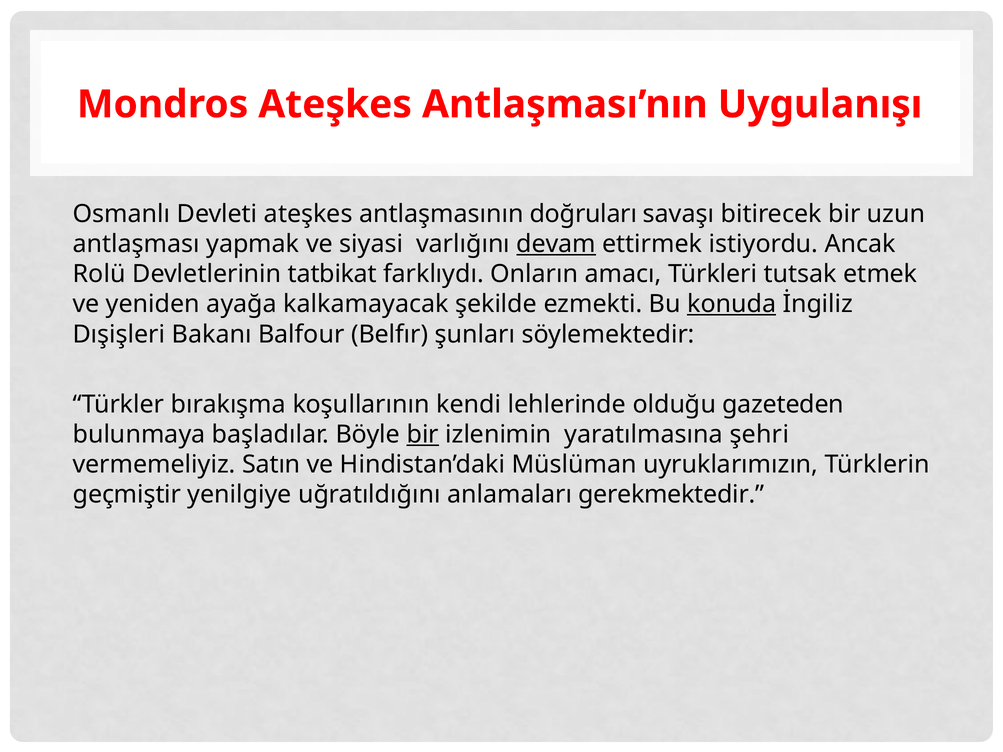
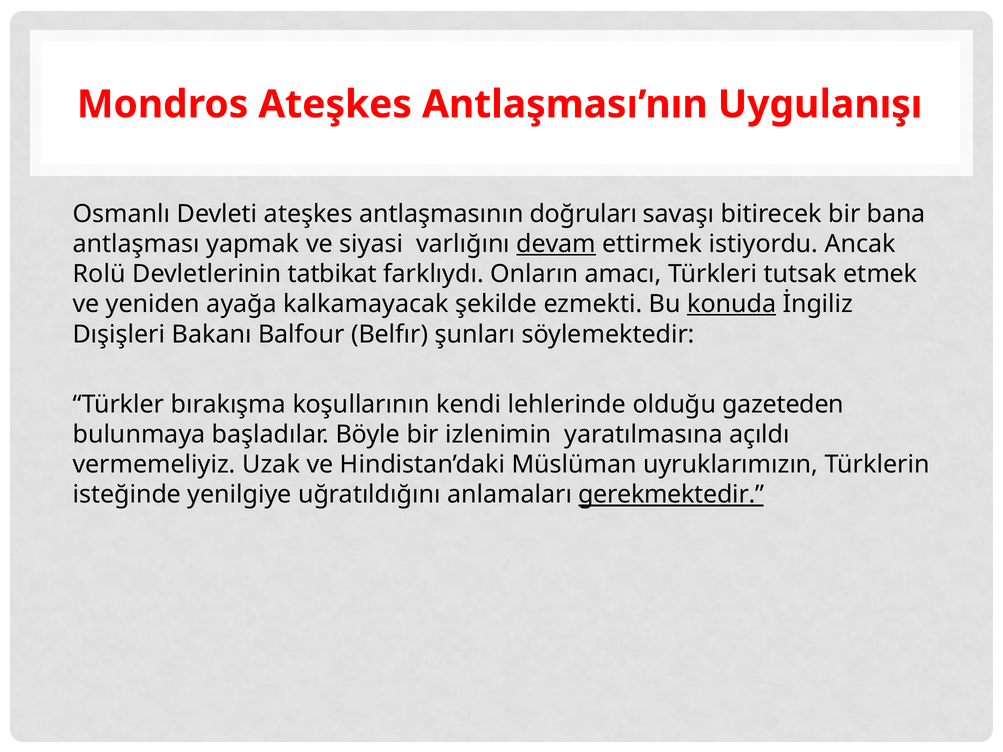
uzun: uzun -> bana (896, 214)
bir underline: present -> none (423, 435)
şehri: şehri -> açıldı (759, 435)
Satın: Satın -> Uzak (271, 465)
geçmiştir: geçmiştir -> isteğinde (127, 495)
gerekmektedir underline: none -> present (671, 495)
